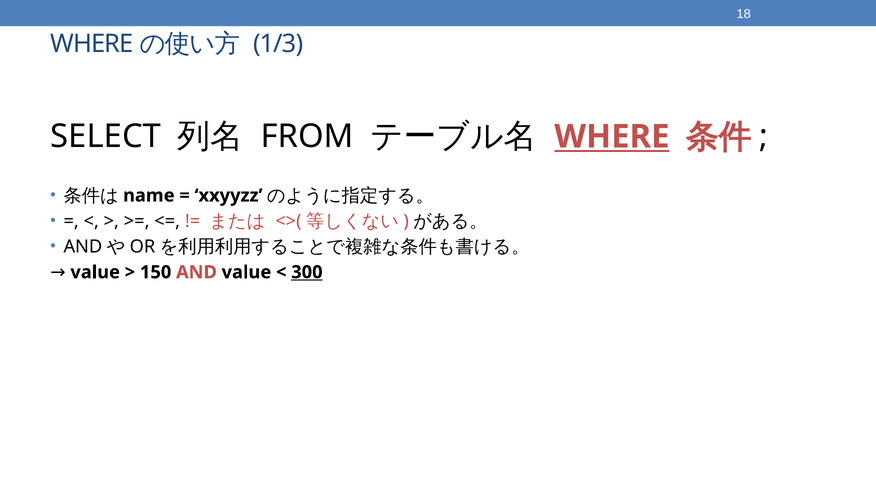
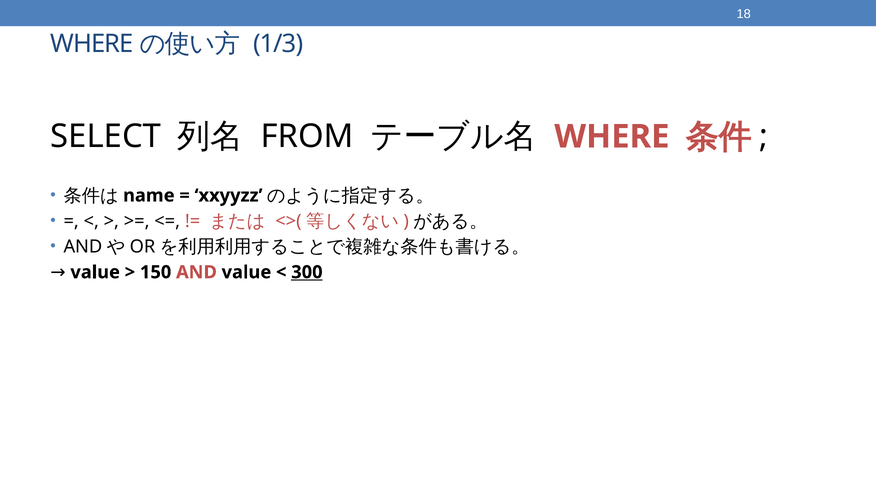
WHERE underline: present -> none (612, 137)
